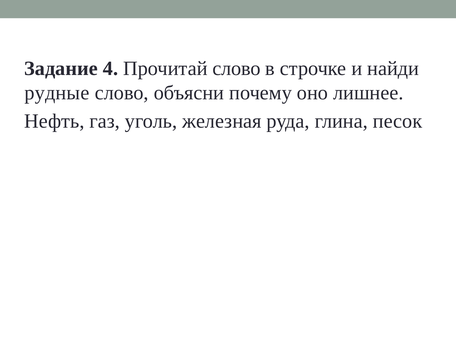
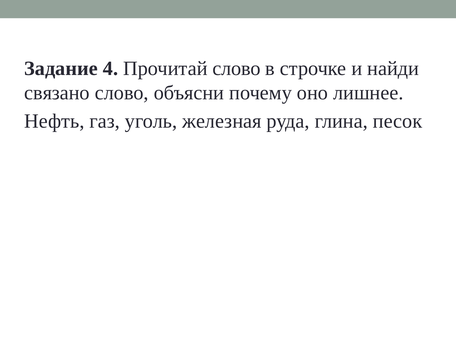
рудные: рудные -> связано (57, 93)
